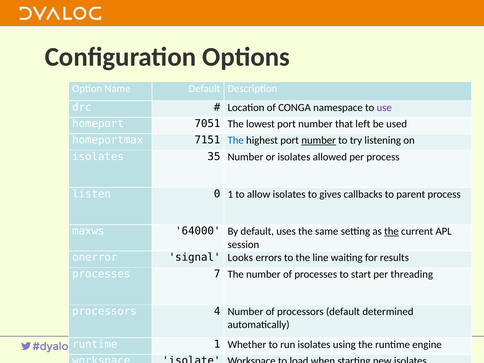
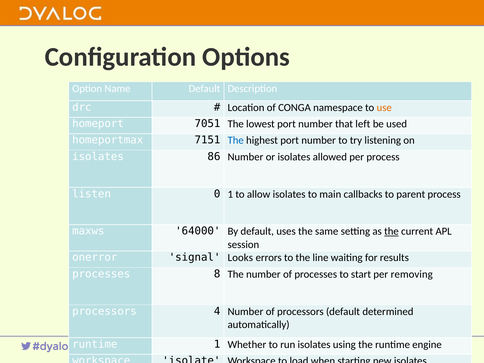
use colour: purple -> orange (384, 107)
number underline: present -> none (319, 140)
35: 35 -> 86 (214, 157)
gives: gives -> main (330, 194)
7: 7 -> 8 (217, 274)
threading: threading -> removing (412, 274)
